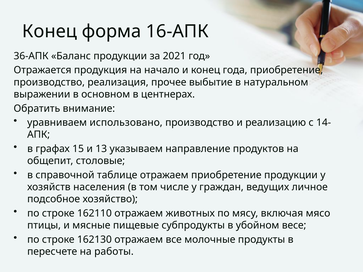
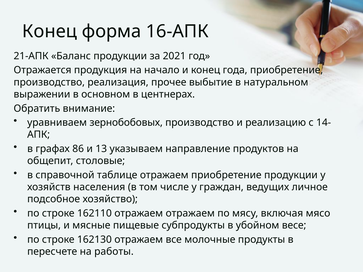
36-АПК: 36-АПК -> 21-АПК (31, 56)
использовано: использовано -> зернобобовых (126, 123)
15: 15 -> 86 (78, 149)
отражаем животных: животных -> отражаем (190, 213)
